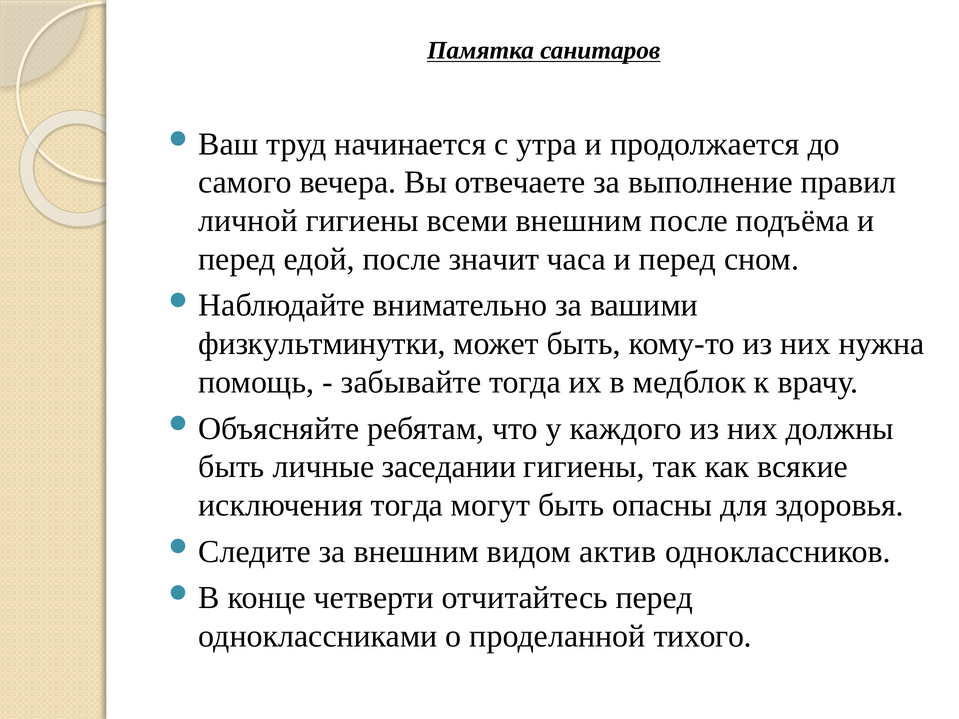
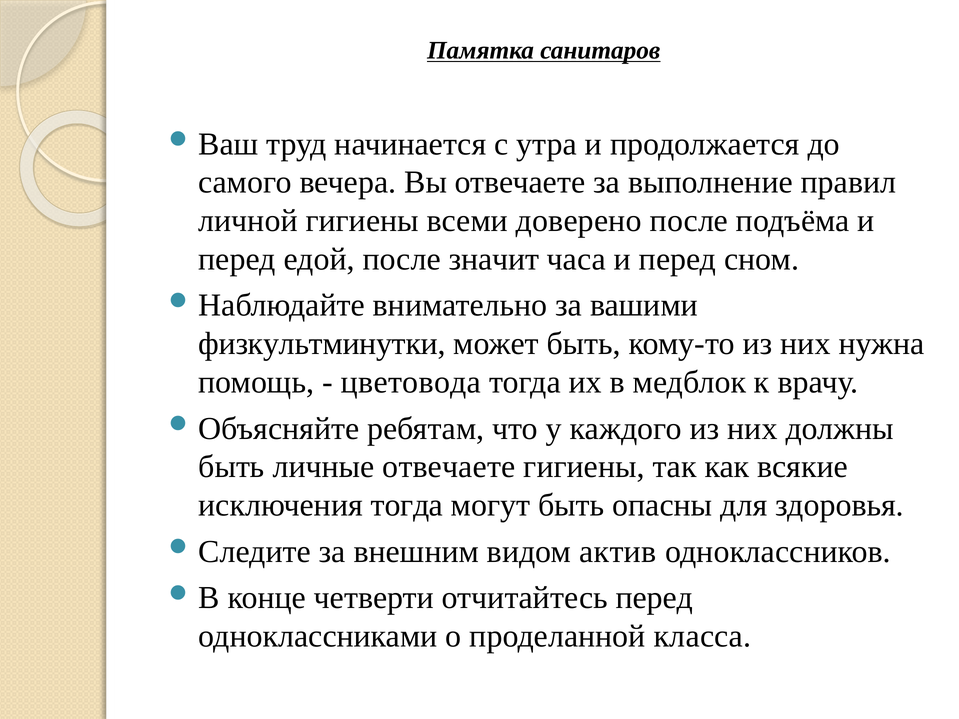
всеми внешним: внешним -> доверено (579, 221)
забывайте: забывайте -> цветовода (411, 382)
личные заседании: заседании -> отвечаете (449, 467)
тихого: тихого -> класса (702, 636)
